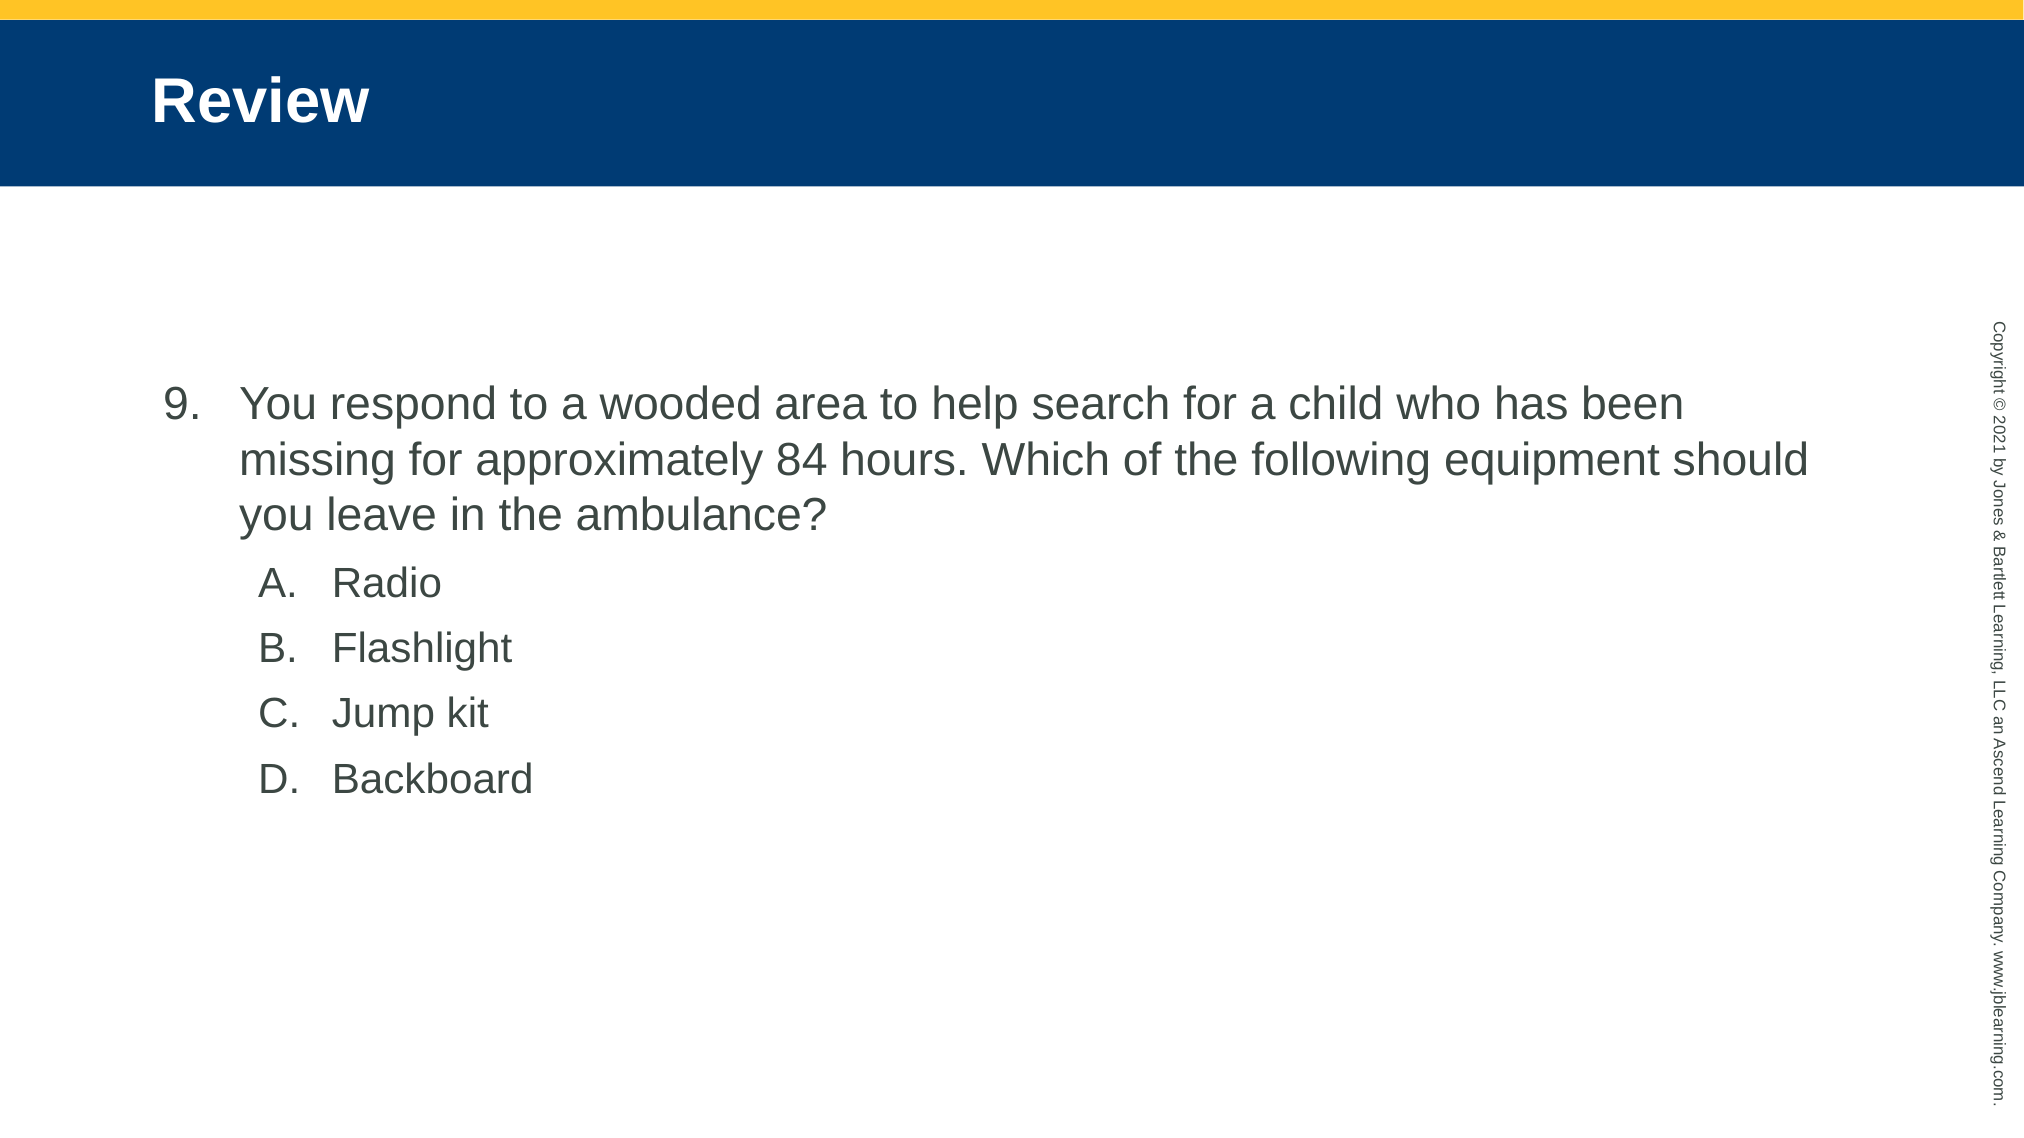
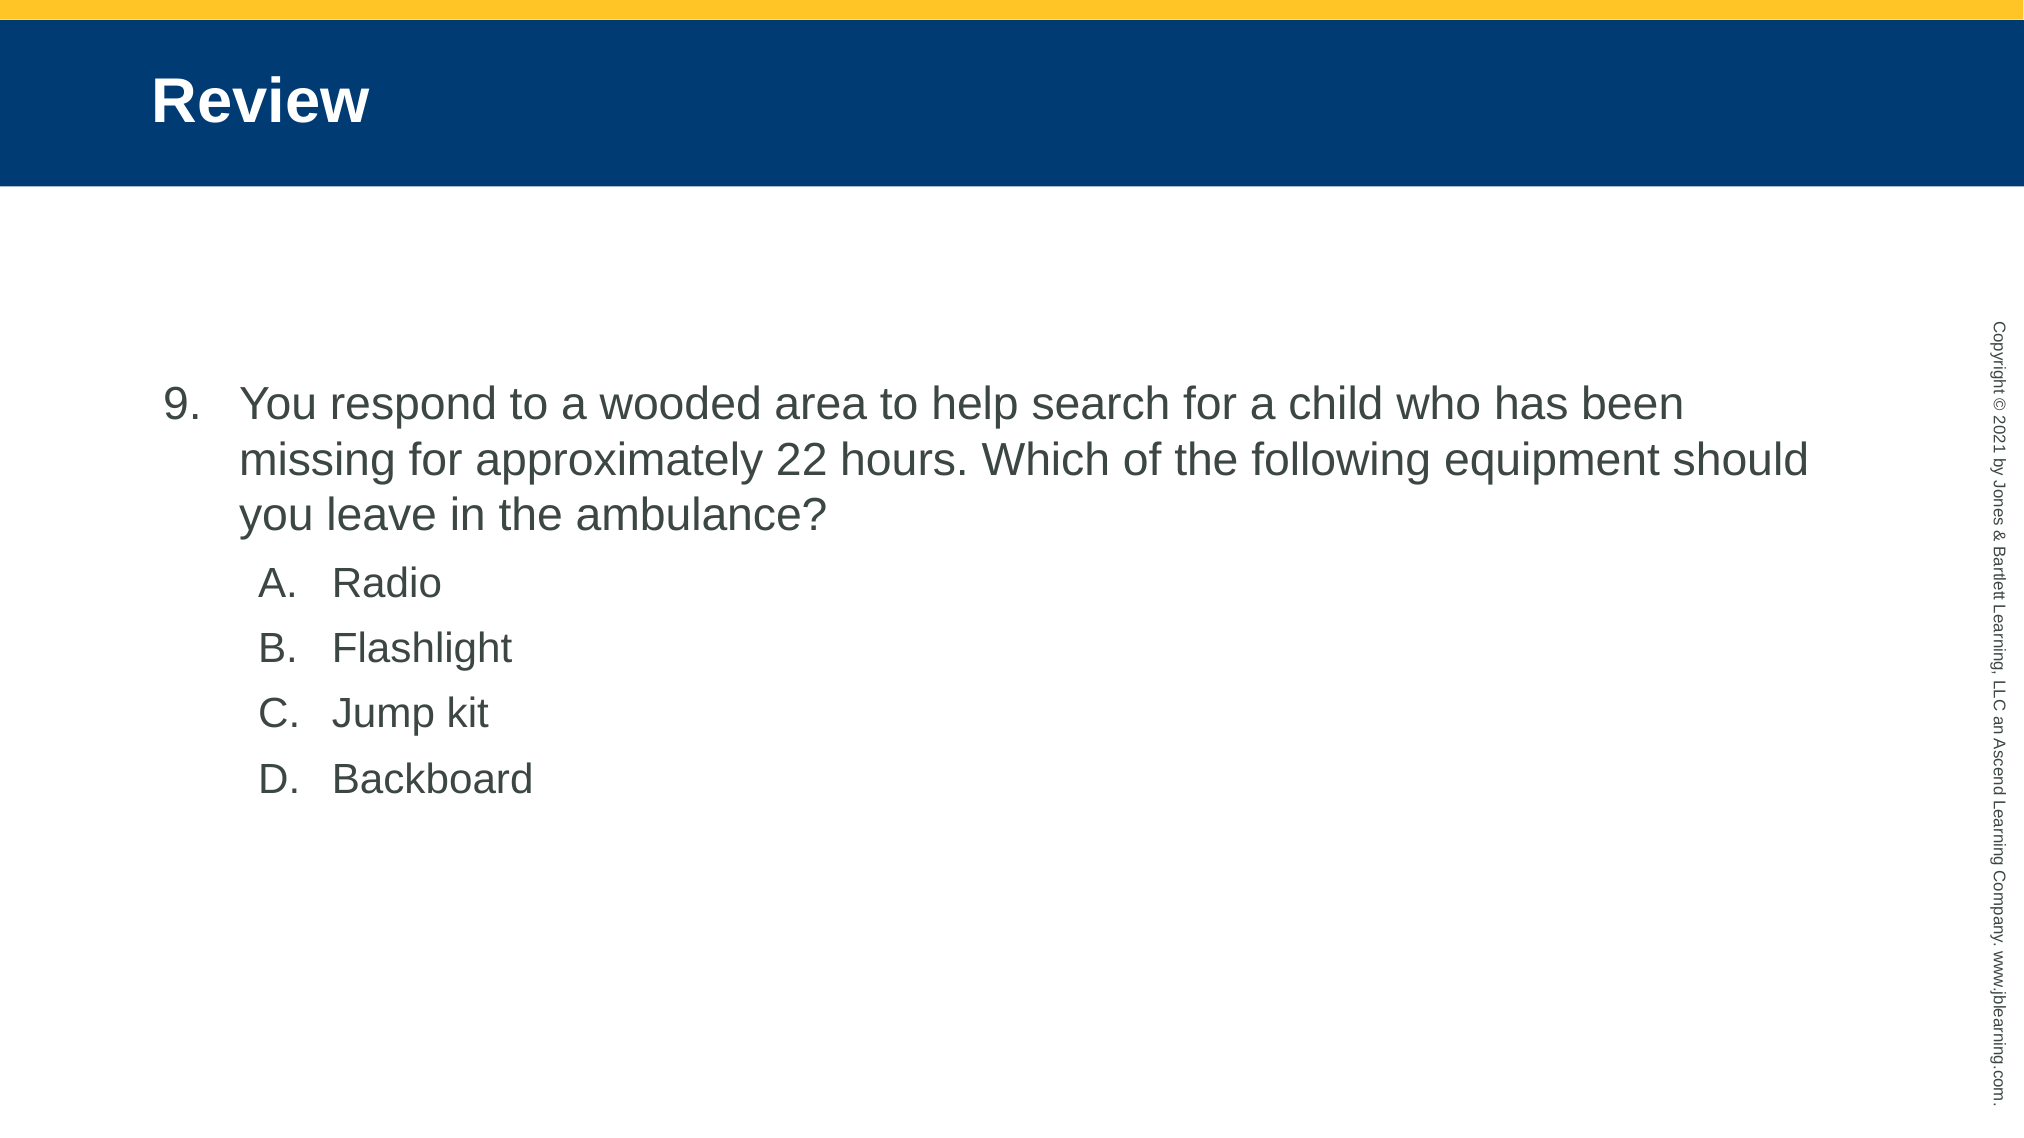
84: 84 -> 22 (802, 460)
